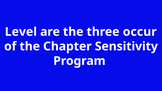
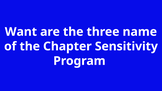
Level: Level -> Want (21, 32)
occur: occur -> name (140, 32)
